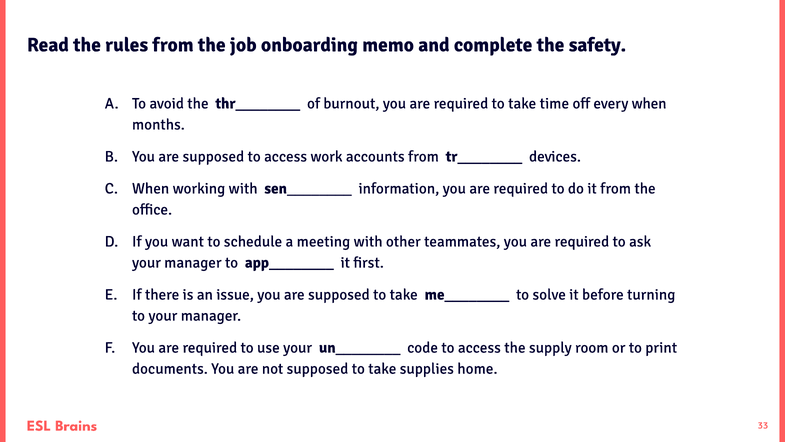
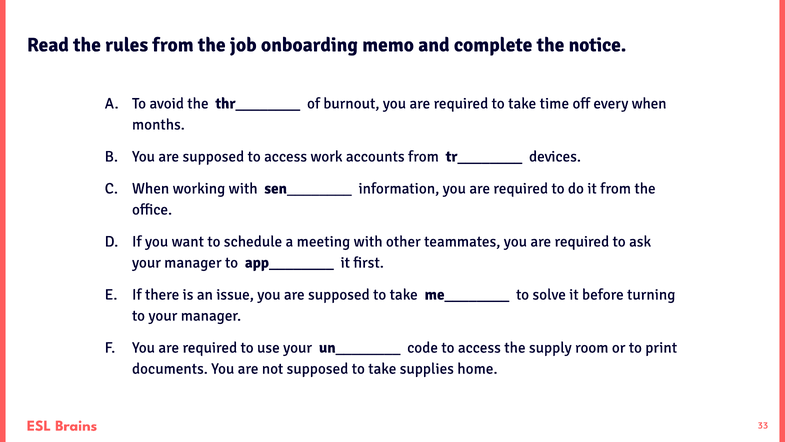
safety: safety -> notice (597, 45)
